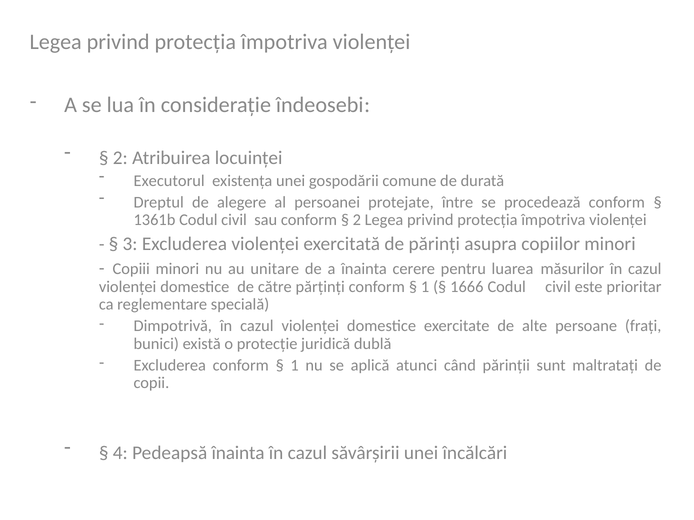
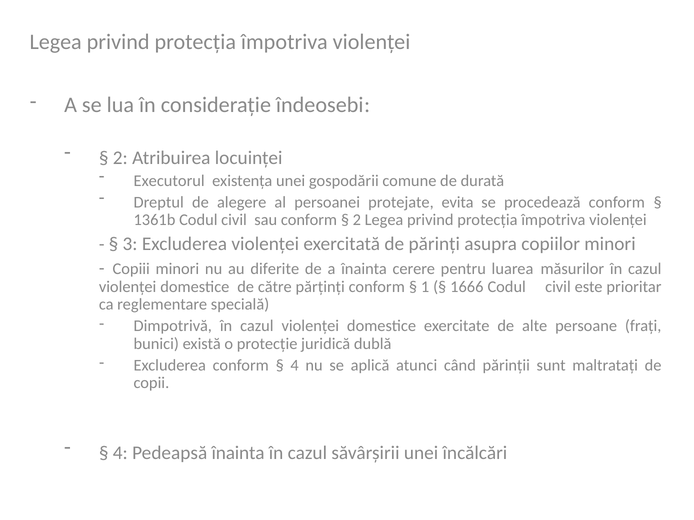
între: între -> evita (458, 202)
unitare: unitare -> diferite (275, 269)
1: 1 -> 4 (295, 365)
